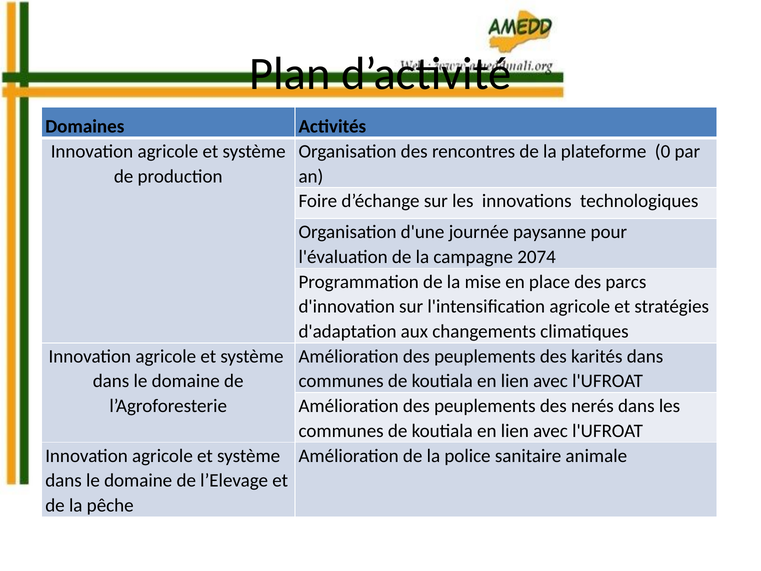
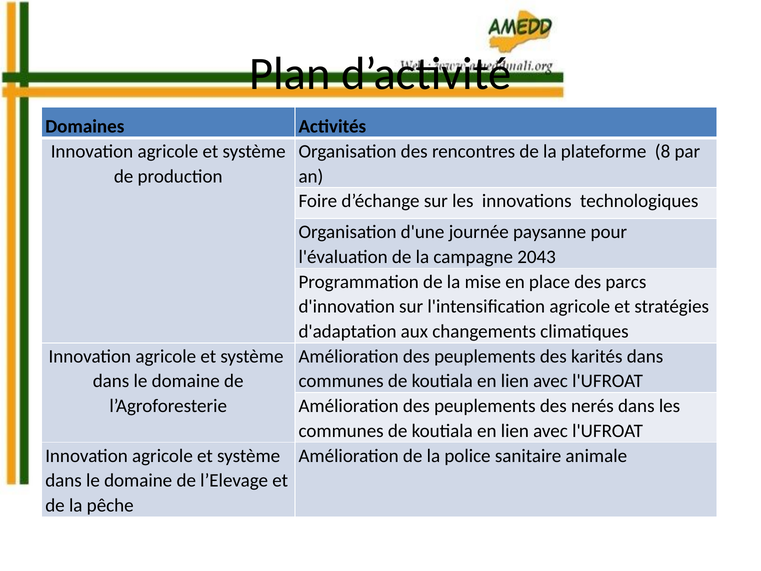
0: 0 -> 8 (663, 151)
2074: 2074 -> 2043 (537, 257)
